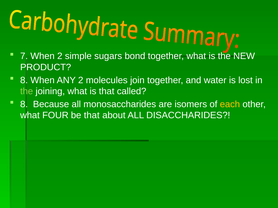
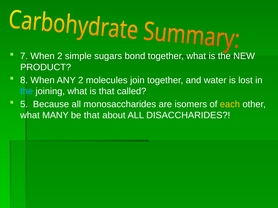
the colour: light green -> light blue (27, 91)
8: 8 -> 5 (24, 104)
FOUR: FOUR -> MANY (55, 116)
